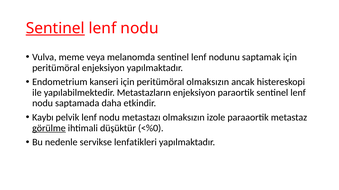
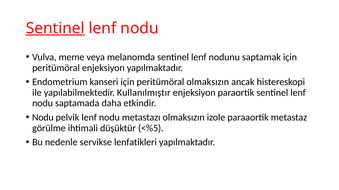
Metastazların: Metastazların -> Kullanılmıştır (144, 93)
Kaybı: Kaybı -> Nodu (43, 118)
görülme underline: present -> none (49, 128)
<%0: <%0 -> <%5 (151, 128)
